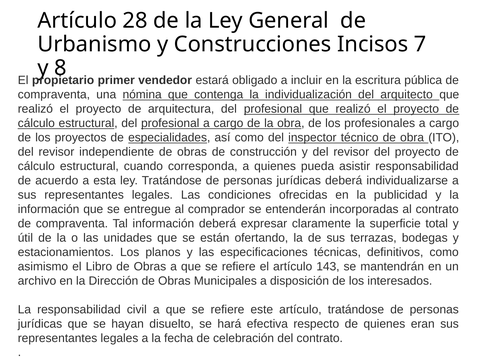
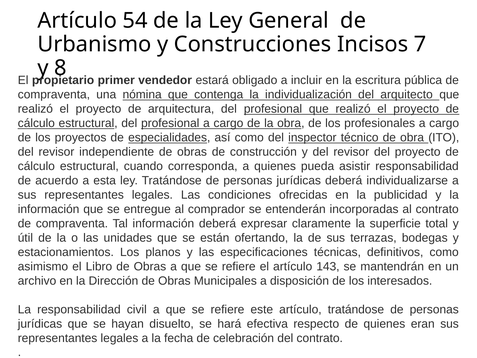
28: 28 -> 54 (135, 21)
